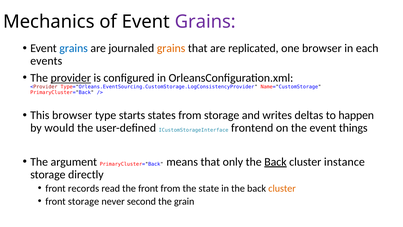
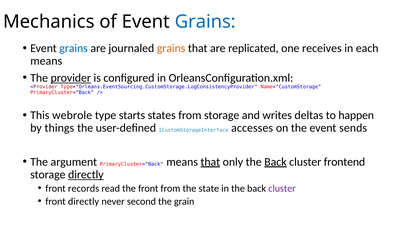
Grains colour: purple -> blue (205, 22)
one browser: browser -> receives (322, 48)
events: events -> means (46, 61)
This browser: browser -> webrole (72, 115)
would: would -> things (59, 128)
frontend: frontend -> accesses (252, 128)
things: things -> sends (353, 128)
that underline: none -> present (210, 162)
instance: instance -> frontend (344, 162)
directly underline: none -> present (86, 174)
cluster colour: orange -> purple (282, 188)
front storage: storage -> directly (84, 201)
